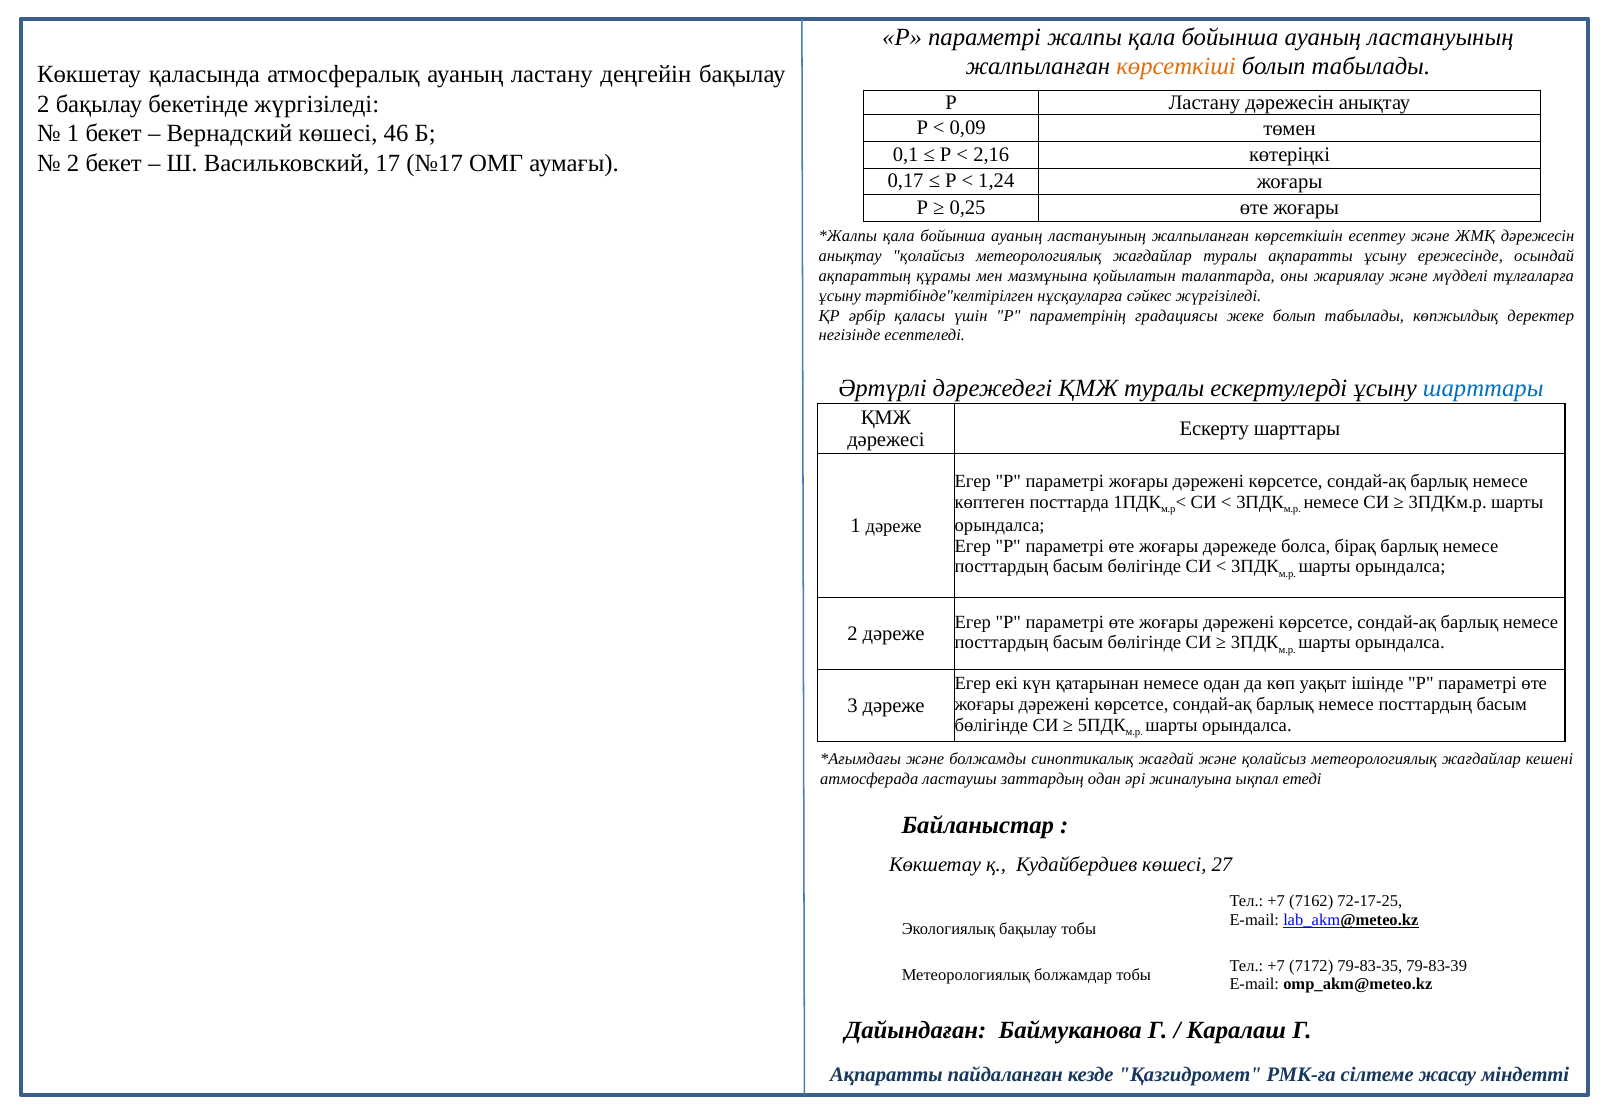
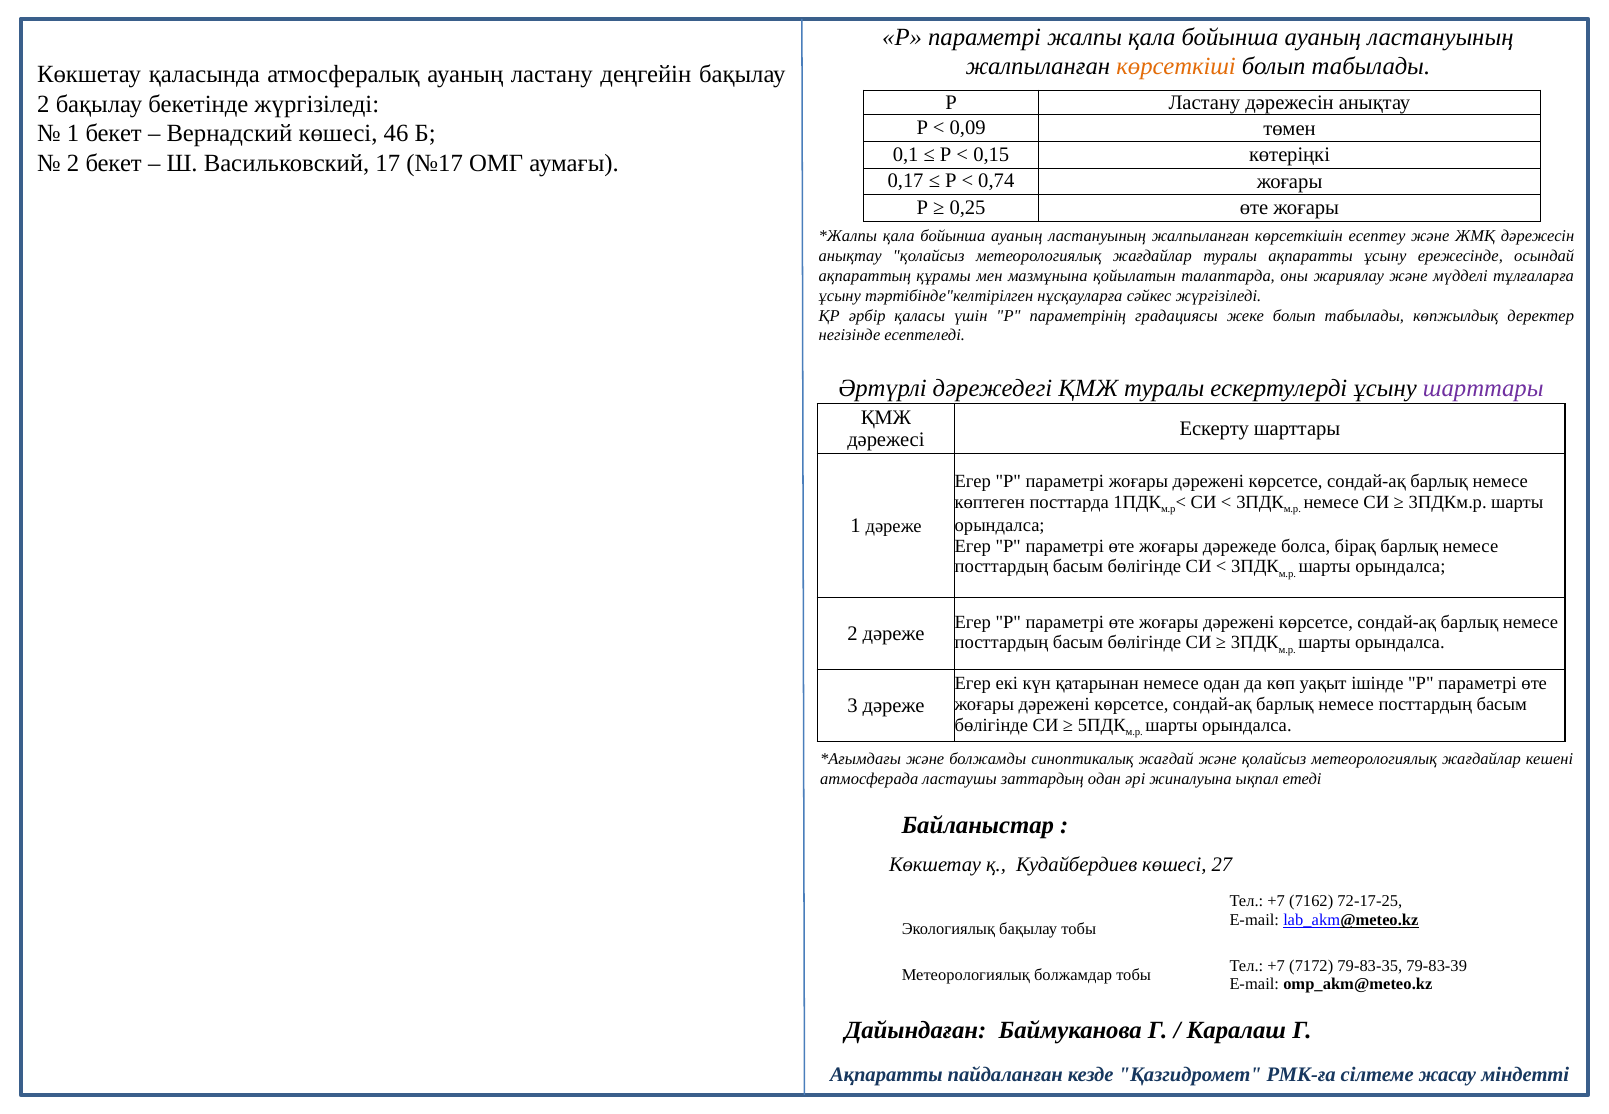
2,16: 2,16 -> 0,15 (991, 155)
1,24: 1,24 -> 0,74 (996, 181)
шарттары colour: blue -> purple (1483, 389)
